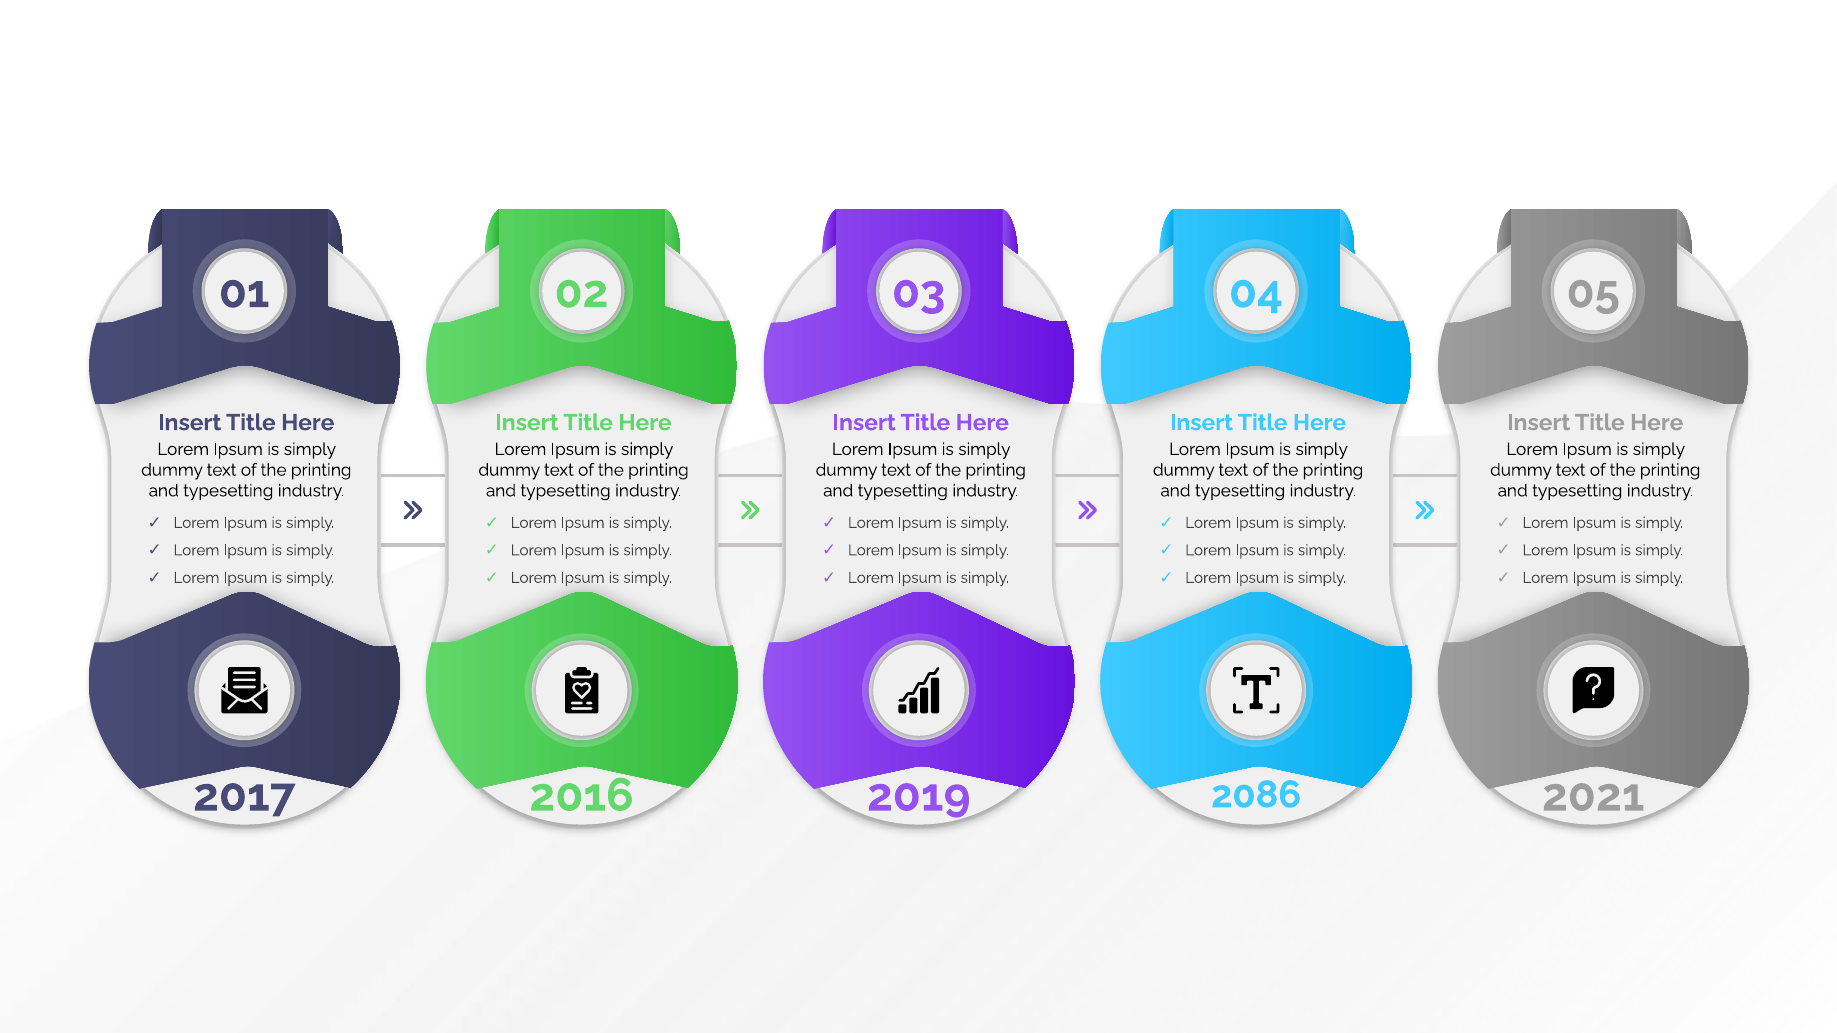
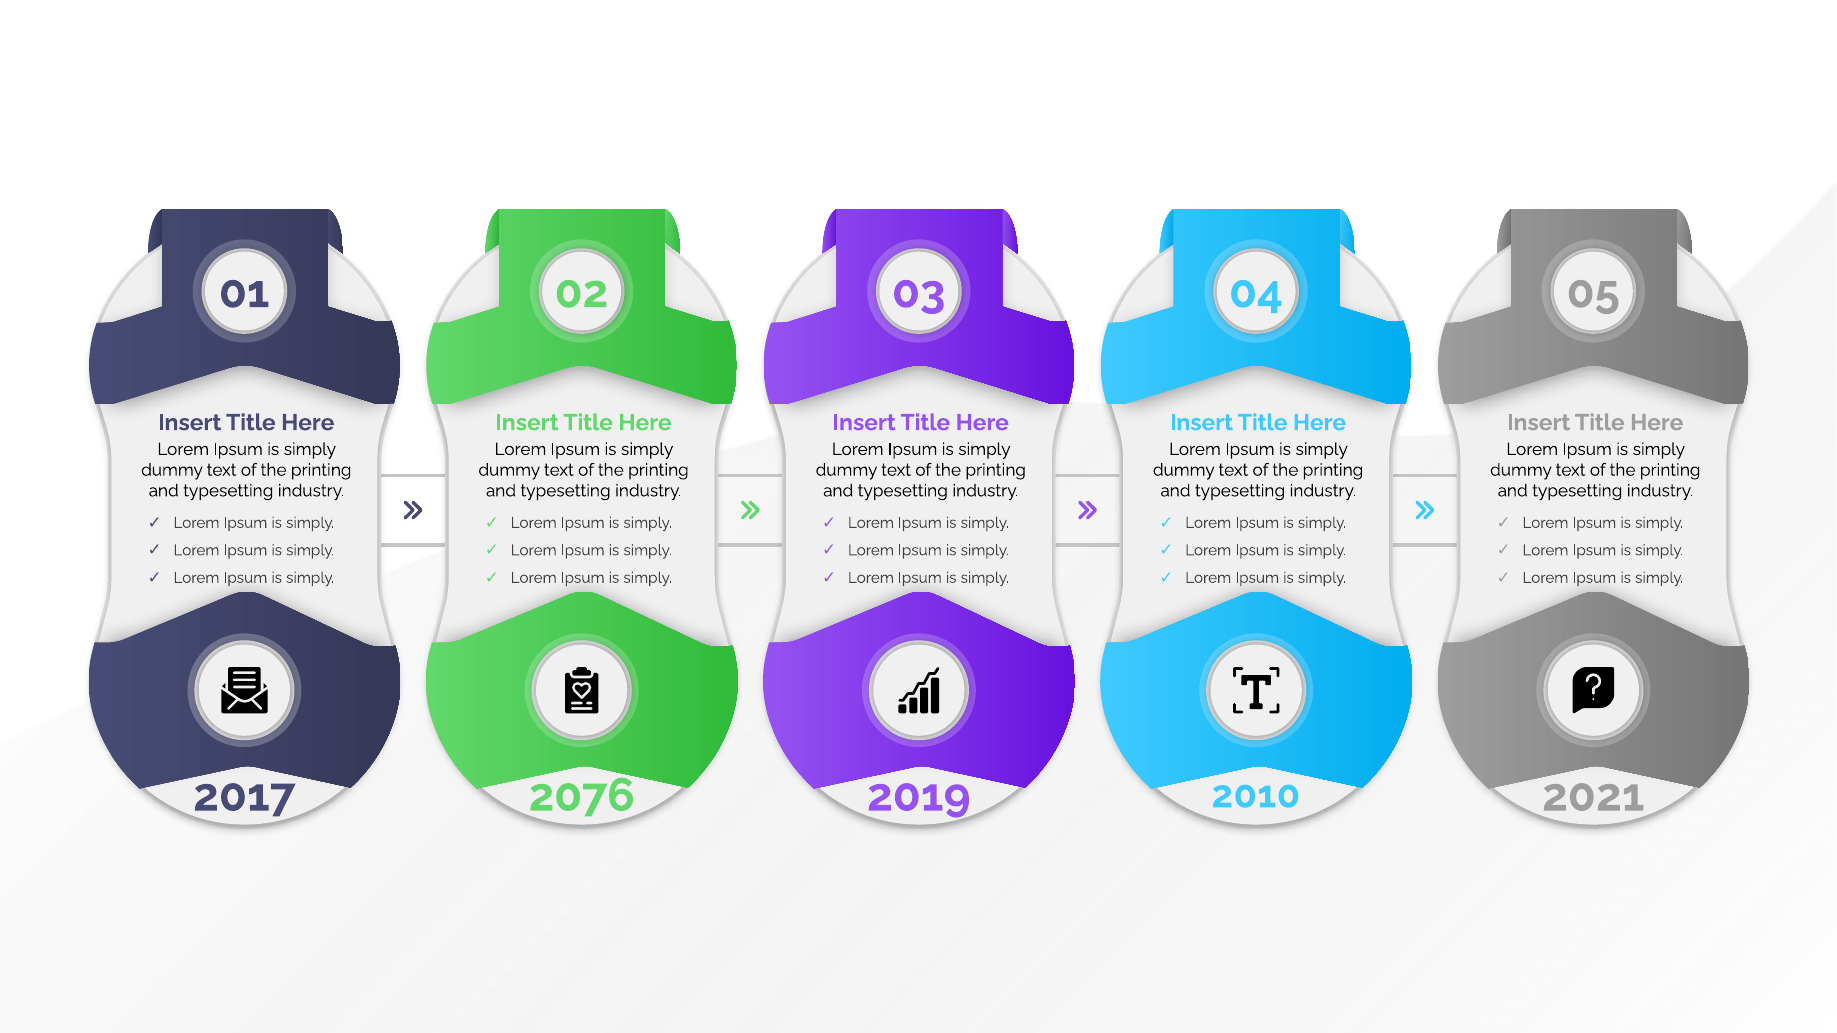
2016: 2016 -> 2076 (582, 796)
2086: 2086 -> 2010 (1256, 795)
